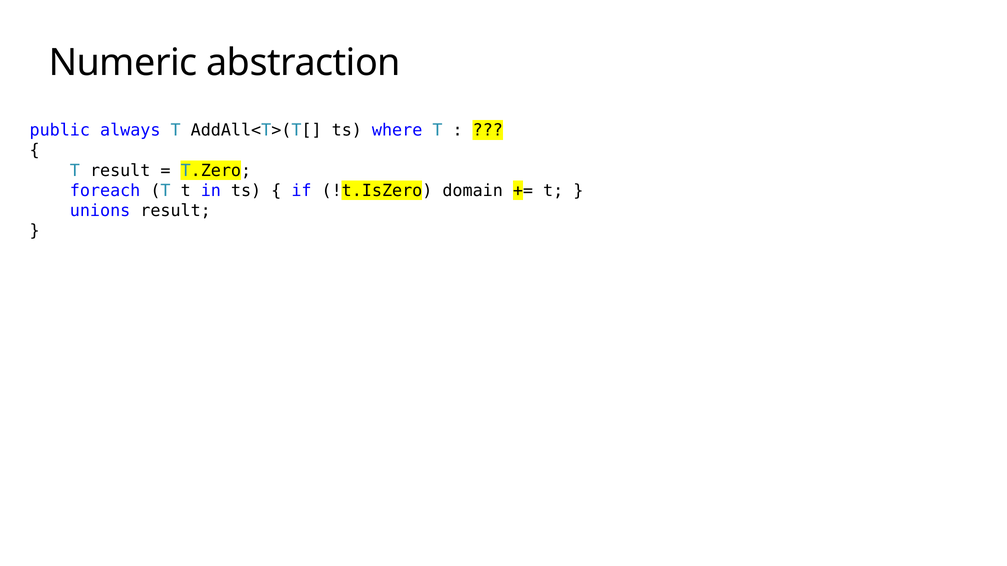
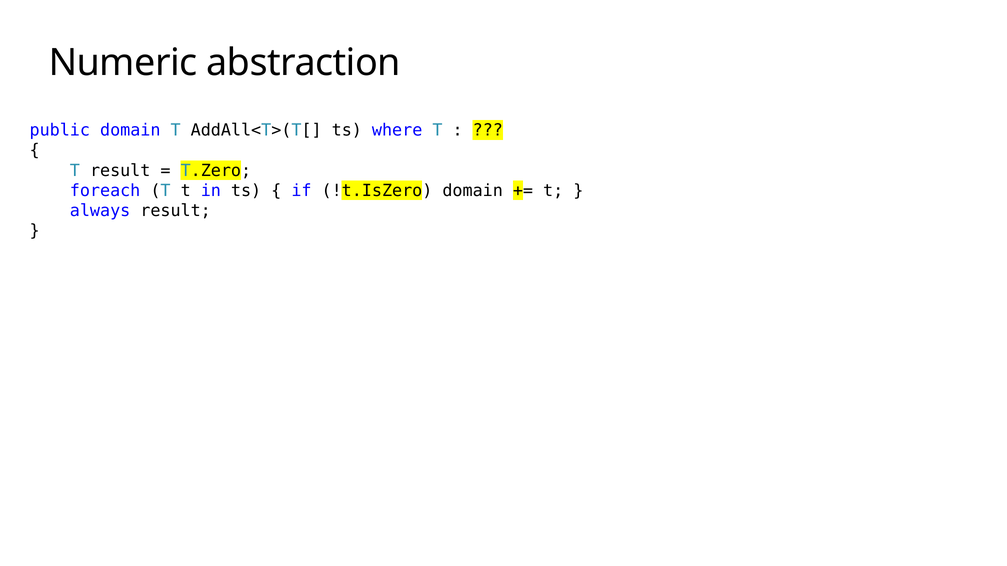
public always: always -> domain (130, 130)
unions: unions -> always (100, 211)
